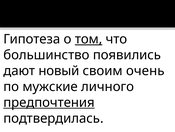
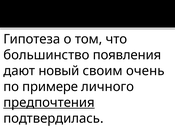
том underline: present -> none (89, 39)
появились: появились -> появления (127, 55)
мужские: мужские -> примере (50, 86)
